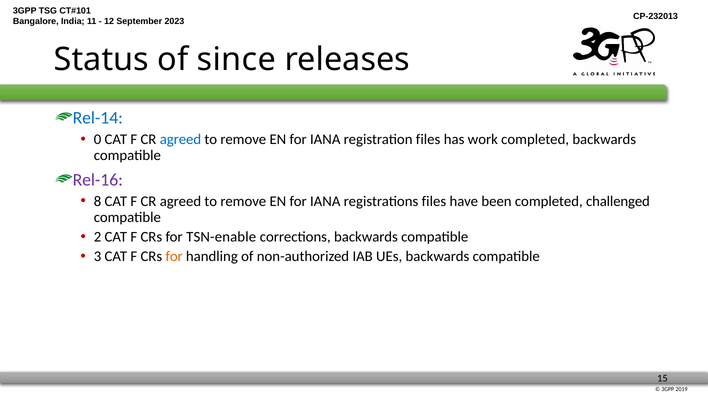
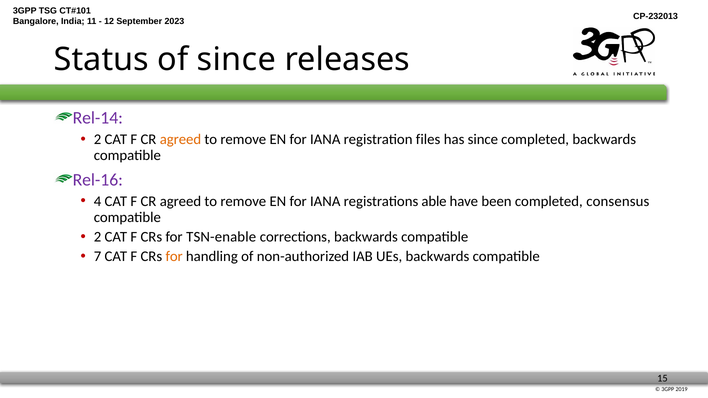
Rel-14 colour: blue -> purple (98, 118)
0: 0 -> 2 (98, 139)
agreed colour: blue -> orange (180, 139)
has work: work -> since (483, 139)
8: 8 -> 4 (98, 201)
registrations files: files -> able (434, 201)
challenged: challenged -> consensus (618, 201)
3: 3 -> 7 (98, 257)
